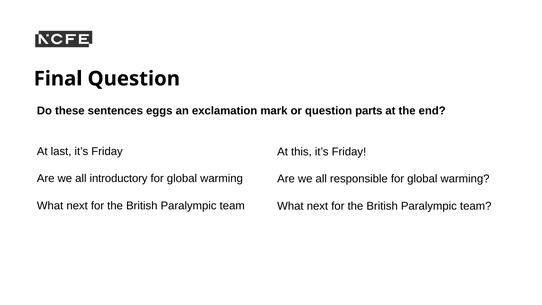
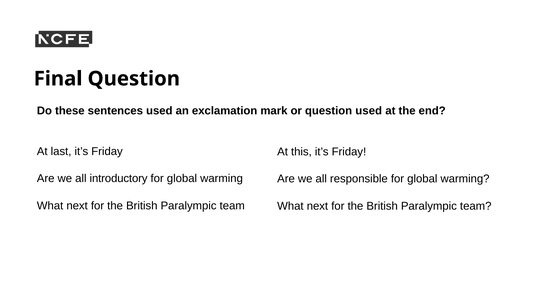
sentences eggs: eggs -> used (159, 111)
question parts: parts -> used (369, 111)
